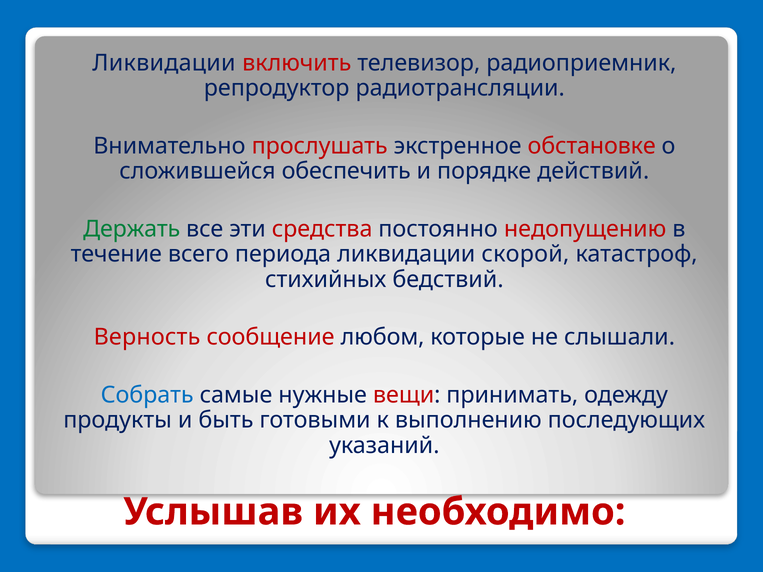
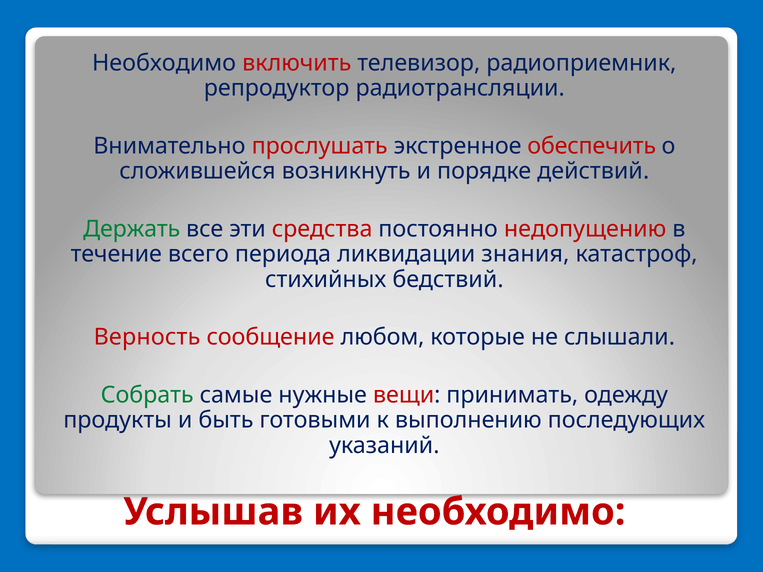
Ликвидации: Ликвидации -> Необходимо (164, 63)
обстановке: обстановке -> обеспечить (592, 146)
обеспечить: обеспечить -> возникнуть (346, 171)
скорой: скорой -> знания (525, 254)
Собрать colour: blue -> green (147, 395)
